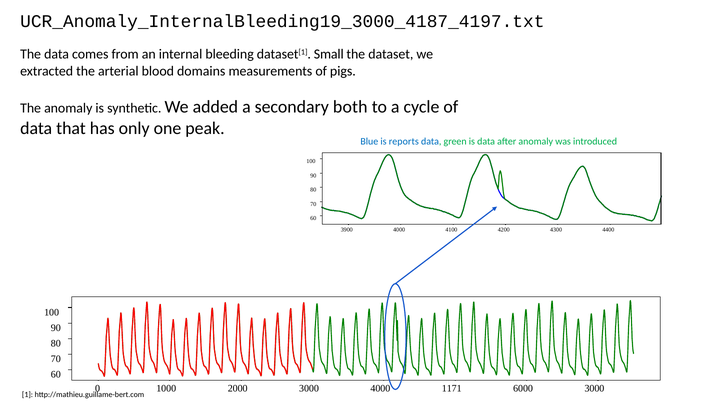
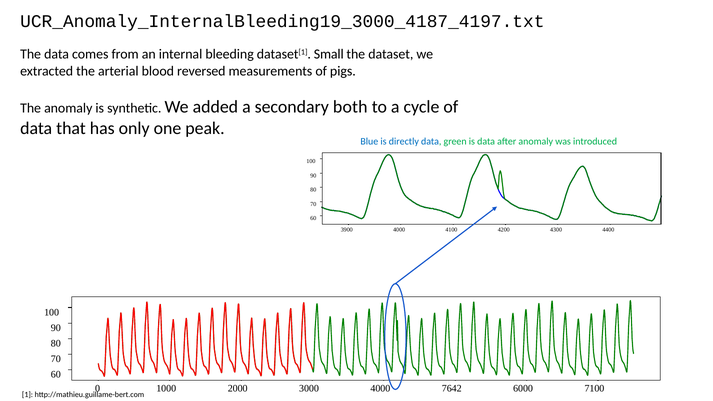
domains: domains -> reversed (201, 71)
reports: reports -> directly (404, 142)
1171: 1171 -> 7642 (452, 388)
6000 3000: 3000 -> 7100 (594, 388)
